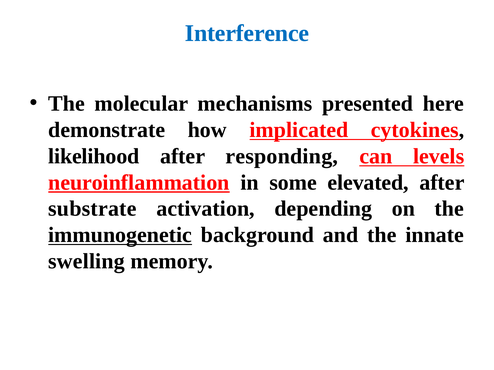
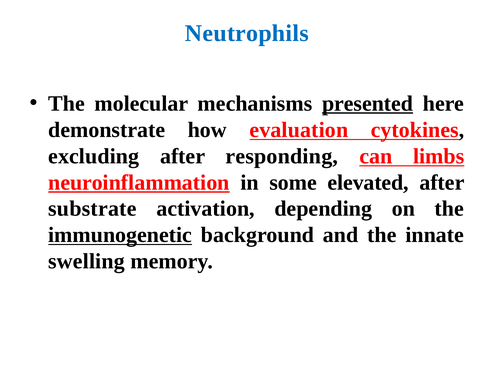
Interference: Interference -> Neutrophils (247, 33)
presented underline: none -> present (368, 104)
implicated: implicated -> evaluation (299, 130)
likelihood: likelihood -> excluding (94, 156)
levels: levels -> limbs (439, 156)
